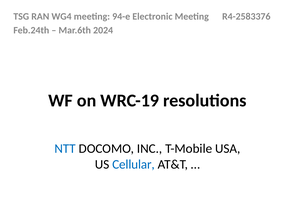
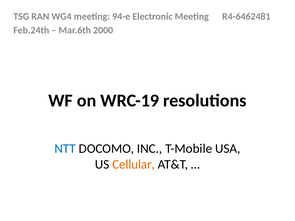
R4-2583376: R4-2583376 -> R4-6462481 (246, 16)
2024: 2024 -> 2000 (103, 30)
Cellular colour: blue -> orange (134, 164)
